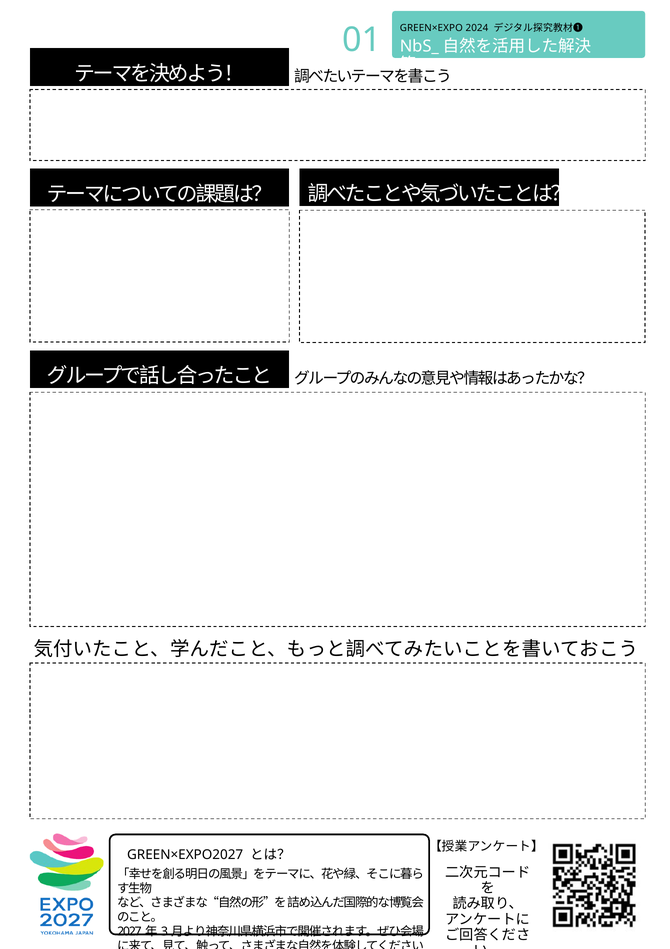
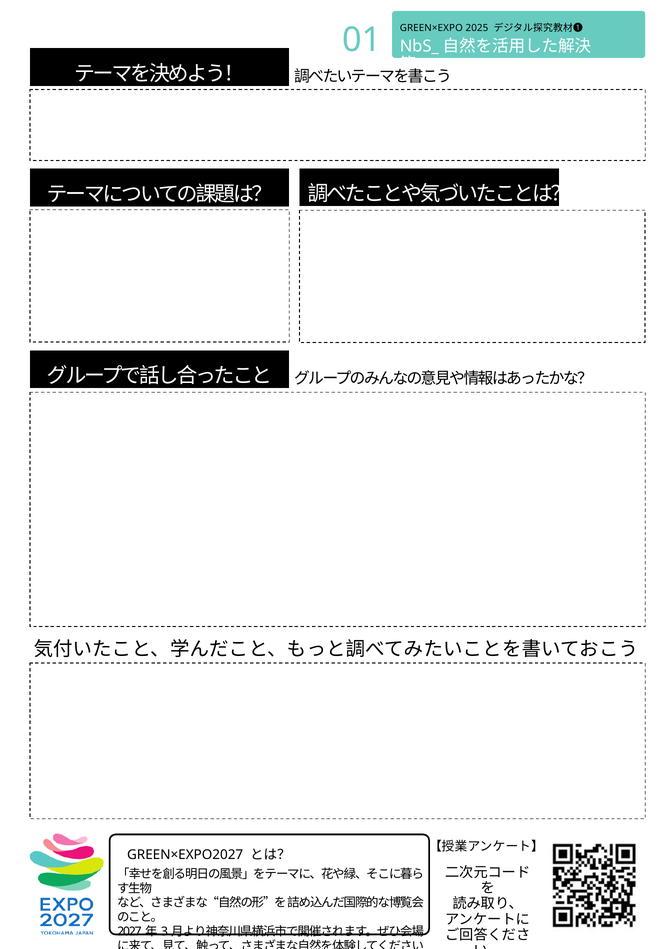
2024: 2024 -> 2025 (477, 28)
